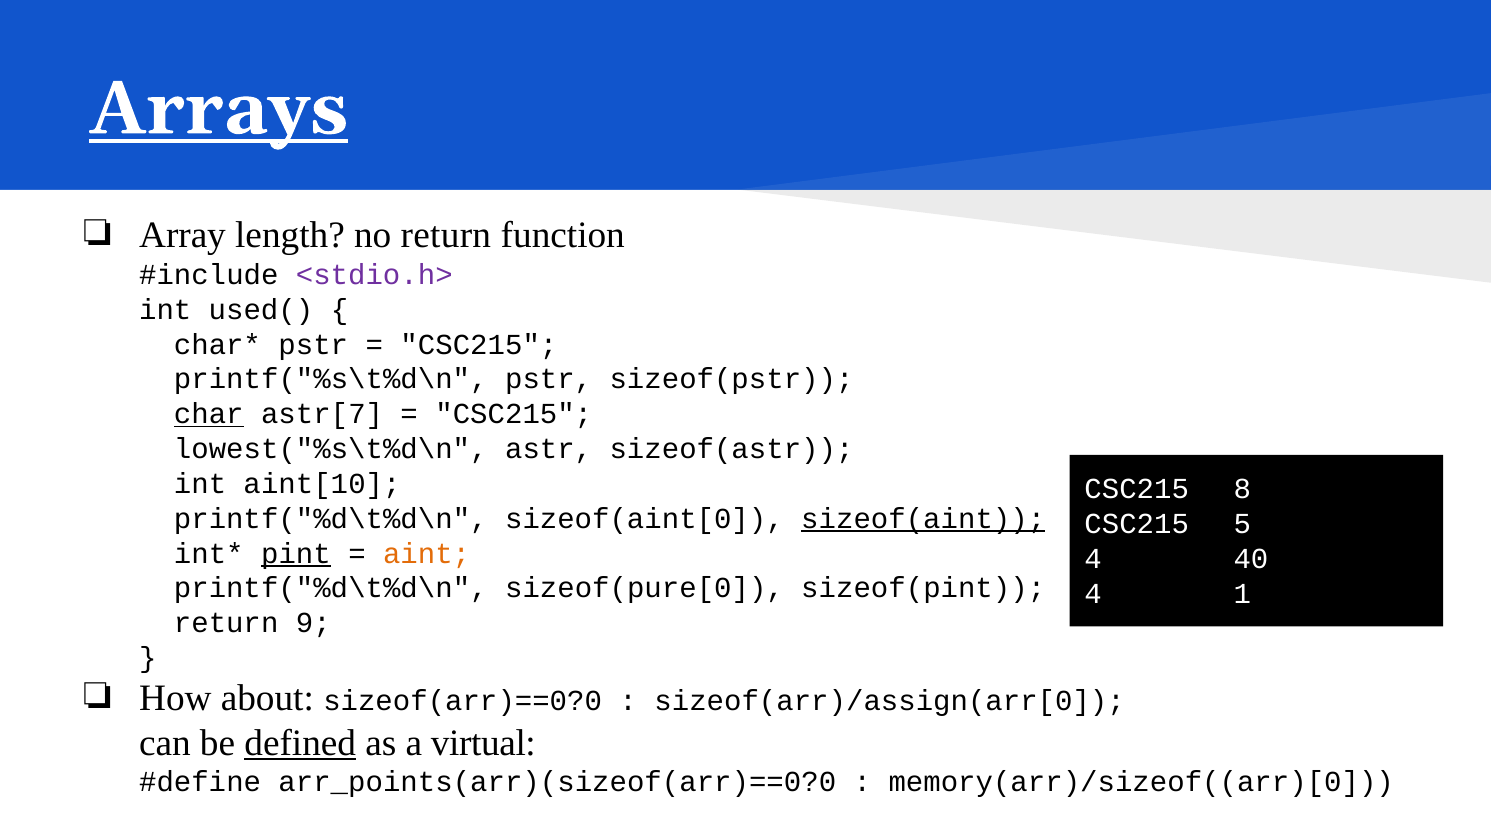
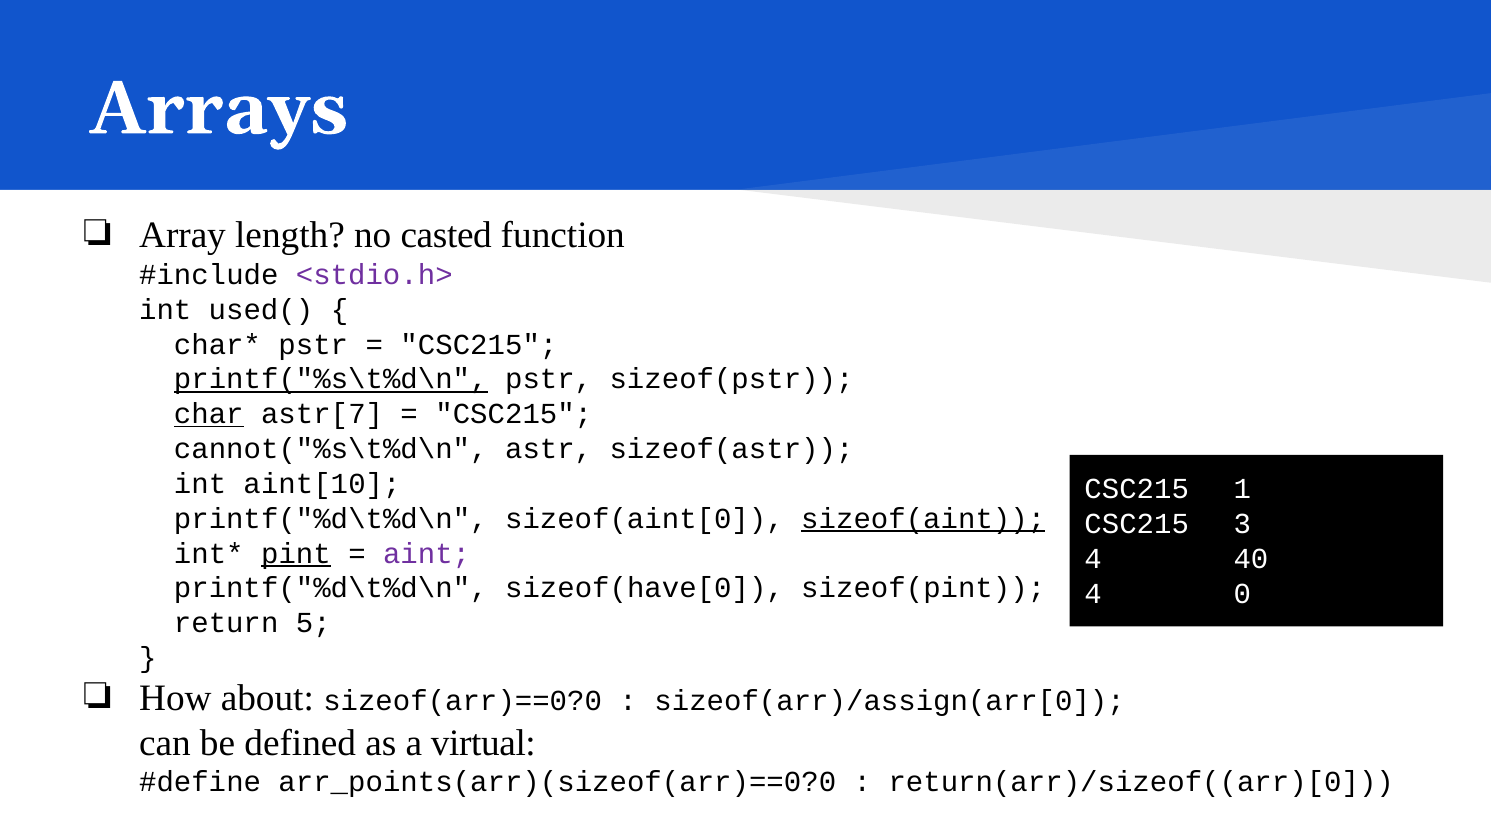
Arrays underline: present -> none (219, 109)
no return: return -> casted (446, 236)
printf("%s\t%d\n underline: none -> present (331, 379)
lowest("%s\t%d\n: lowest("%s\t%d\n -> cannot("%s\t%d\n (331, 449)
8: 8 -> 1 (1242, 489)
5: 5 -> 3 (1242, 524)
aint colour: orange -> purple (427, 553)
sizeof(pure[0: sizeof(pure[0 -> sizeof(have[0 (644, 588)
1: 1 -> 0 (1242, 594)
9: 9 -> 5 (313, 623)
defined underline: present -> none (300, 743)
memory(arr)/sizeof((arr)[0: memory(arr)/sizeof((arr)[0 -> return(arr)/sizeof((arr)[0 (1141, 782)
